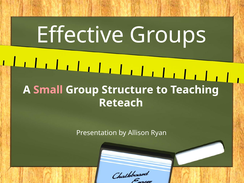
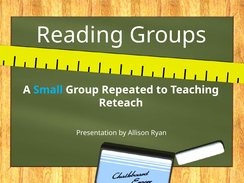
Effective: Effective -> Reading (80, 35)
Small colour: pink -> light blue (48, 90)
Structure: Structure -> Repeated (127, 90)
